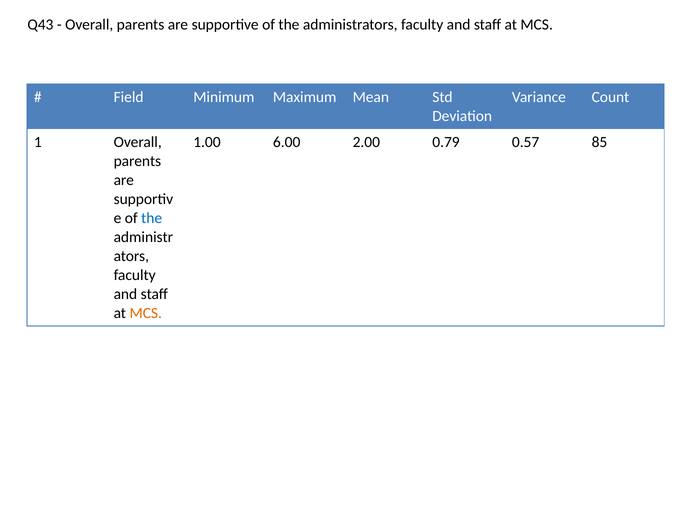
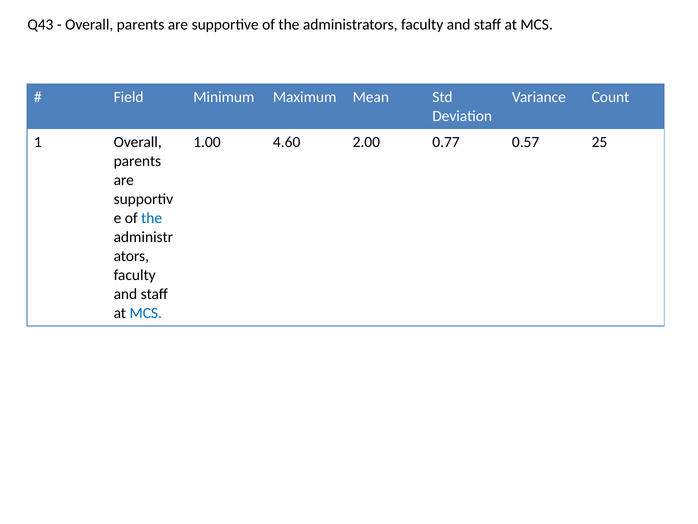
6.00: 6.00 -> 4.60 (287, 142)
0.79: 0.79 -> 0.77 (446, 142)
85: 85 -> 25 (599, 142)
MCS colour: orange -> blue (146, 313)
